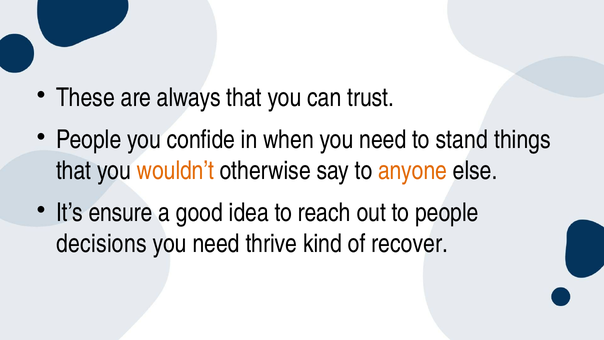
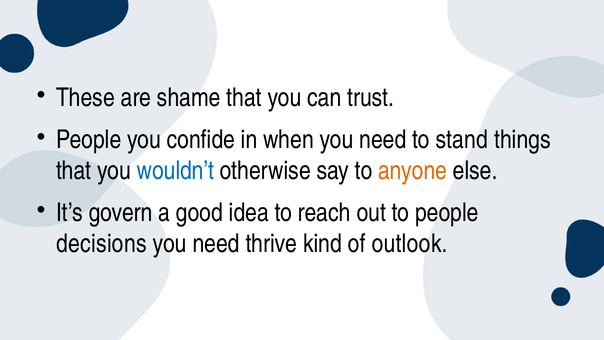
always: always -> shame (189, 98)
wouldn’t colour: orange -> blue (175, 171)
ensure: ensure -> govern (121, 212)
recover: recover -> outlook (410, 244)
